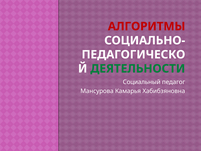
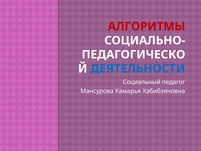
ДЕЯТЕЛЬНОСТИ colour: green -> blue (138, 69)
